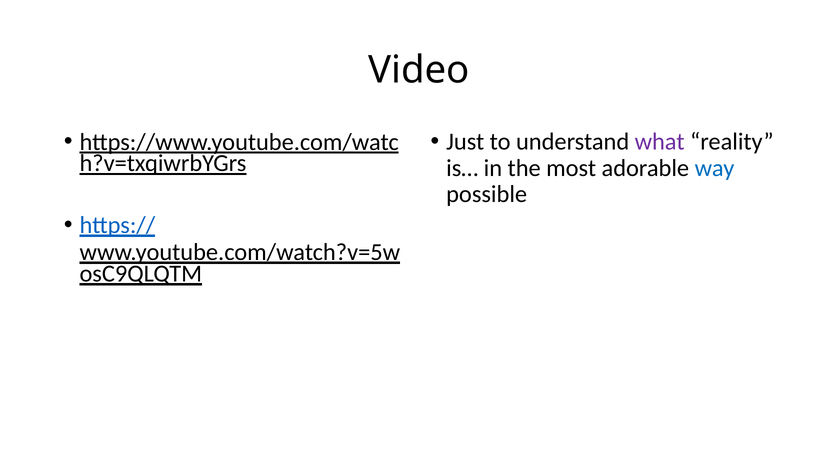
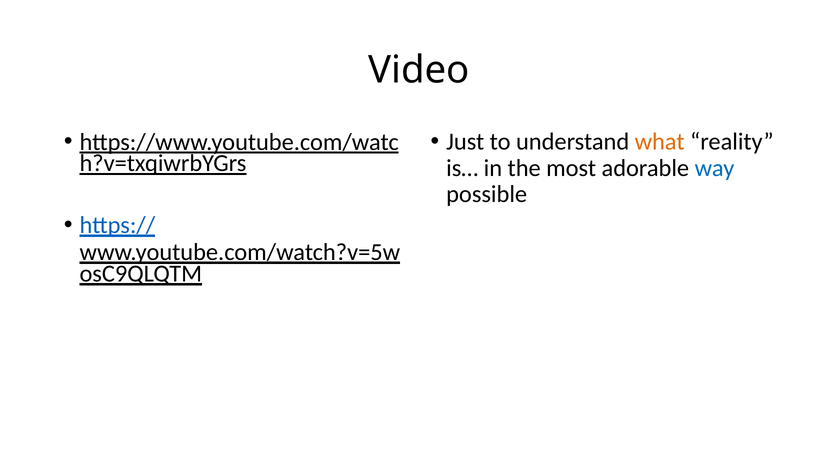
what colour: purple -> orange (660, 142)
